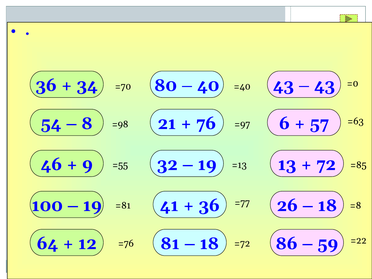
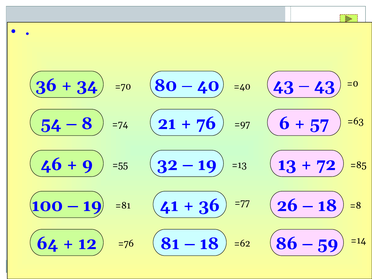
=98: =98 -> =74 (120, 124)
=22: =22 -> =14 (358, 241)
=72: =72 -> =62 (242, 243)
